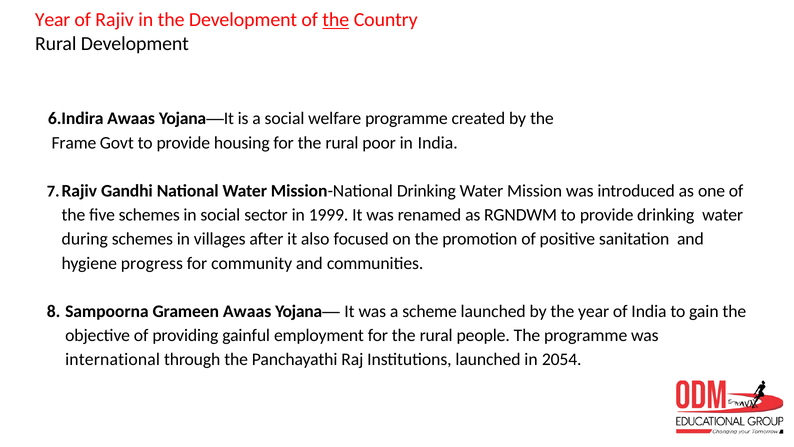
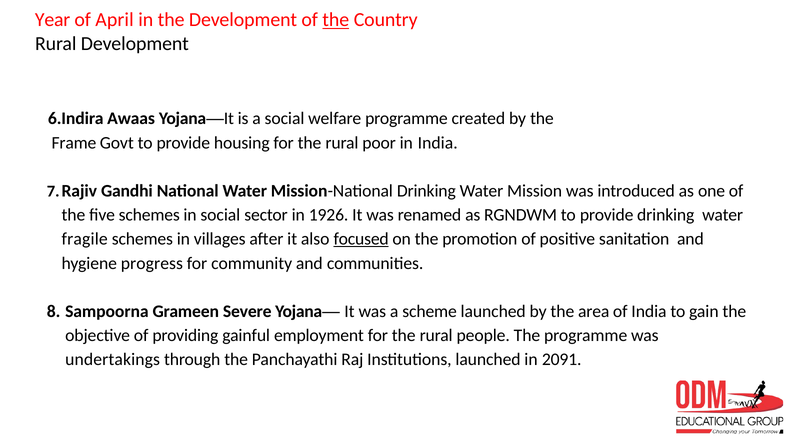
Rajiv: Rajiv -> April (115, 20)
1999: 1999 -> 1926 (329, 215)
during: during -> fragile (85, 239)
focused underline: none -> present (361, 239)
Grameen Awaas: Awaas -> Severe (247, 311)
the year: year -> area (594, 311)
international: international -> undertakings (113, 359)
2054: 2054 -> 2091 (562, 359)
